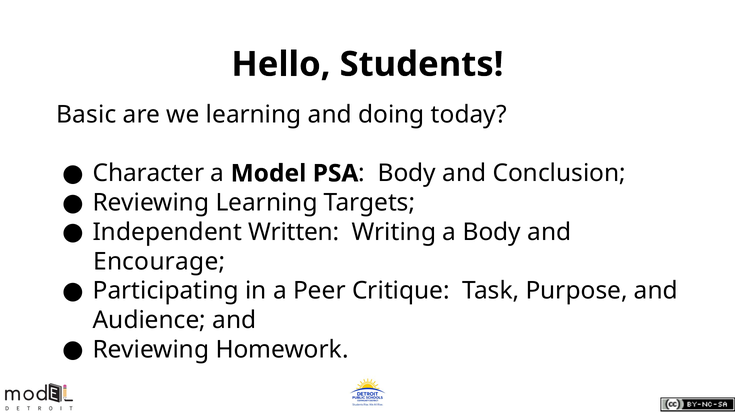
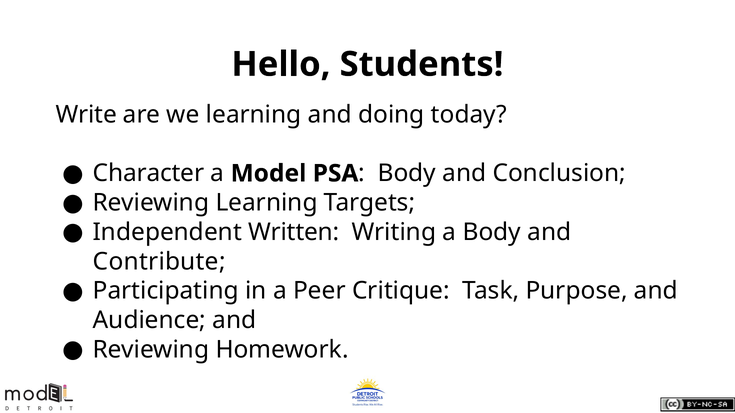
Basic: Basic -> Write (86, 115)
Encourage: Encourage -> Contribute (159, 262)
